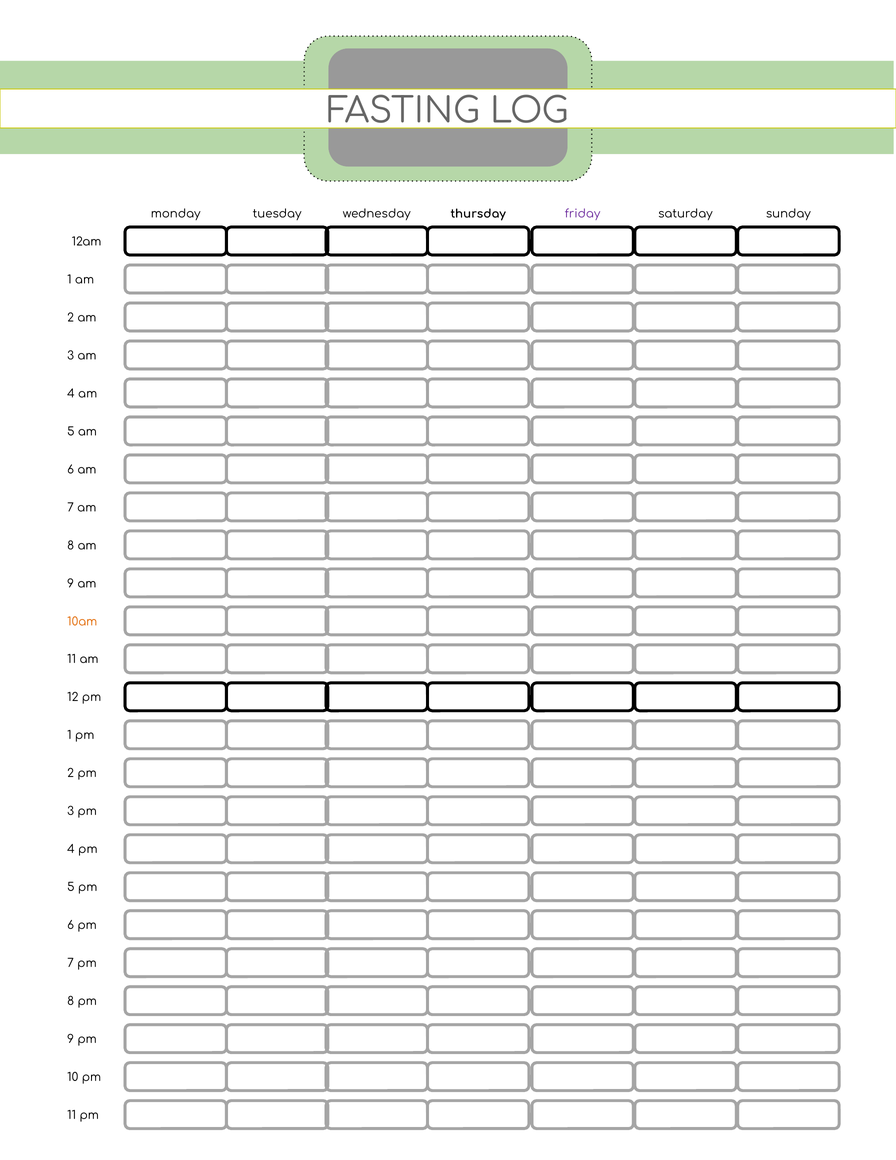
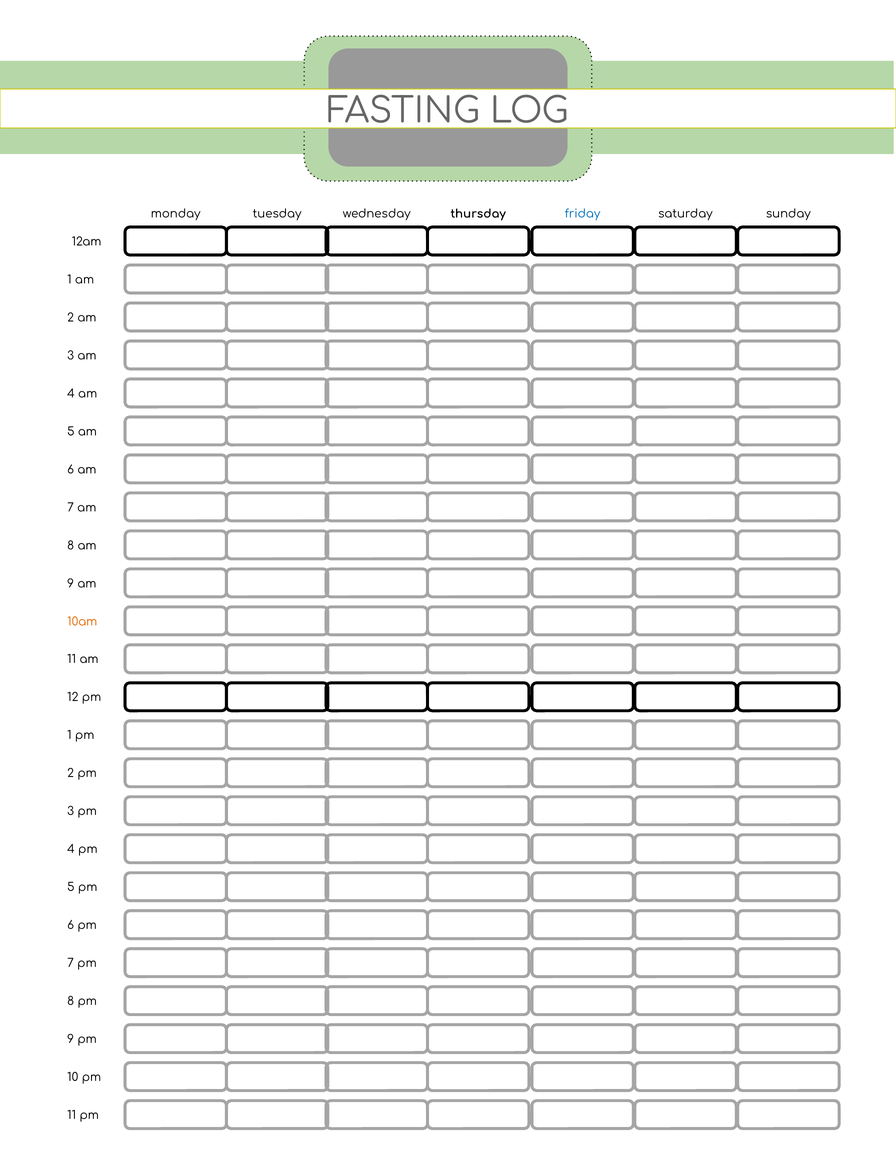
friday colour: purple -> blue (583, 214)
